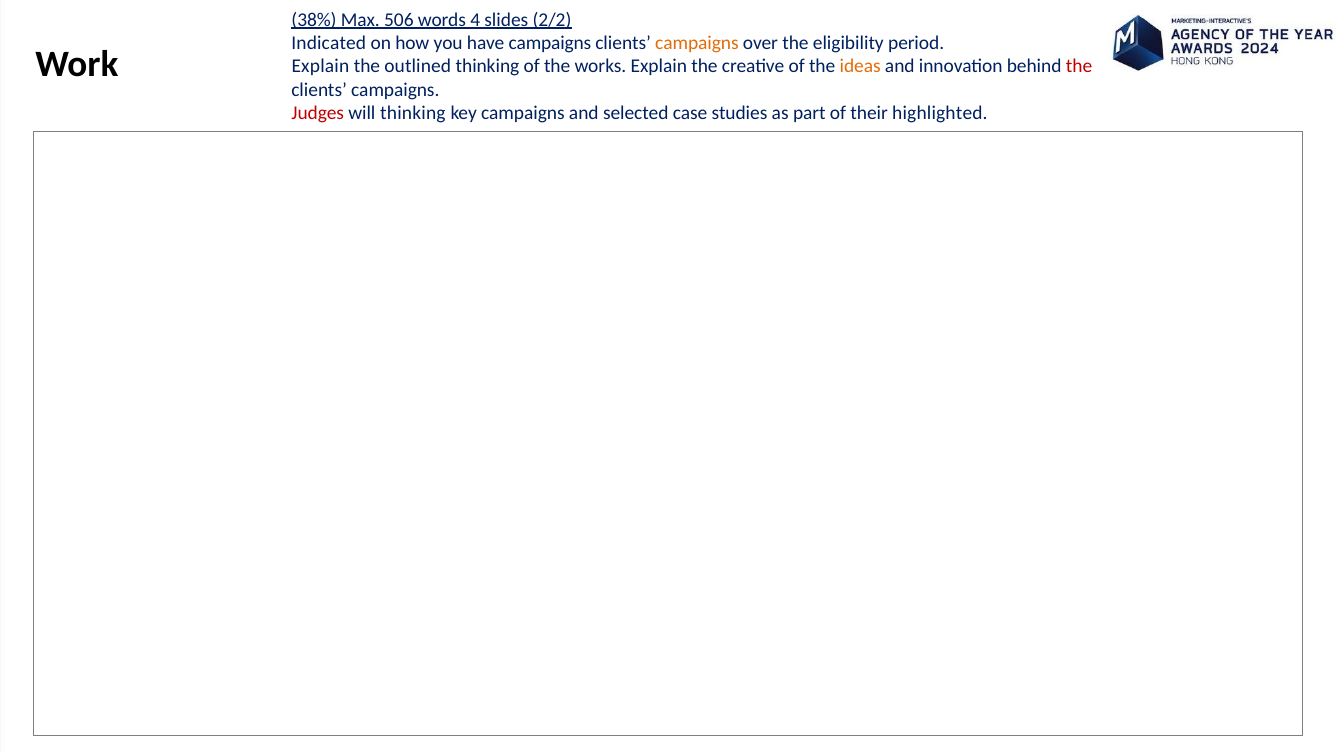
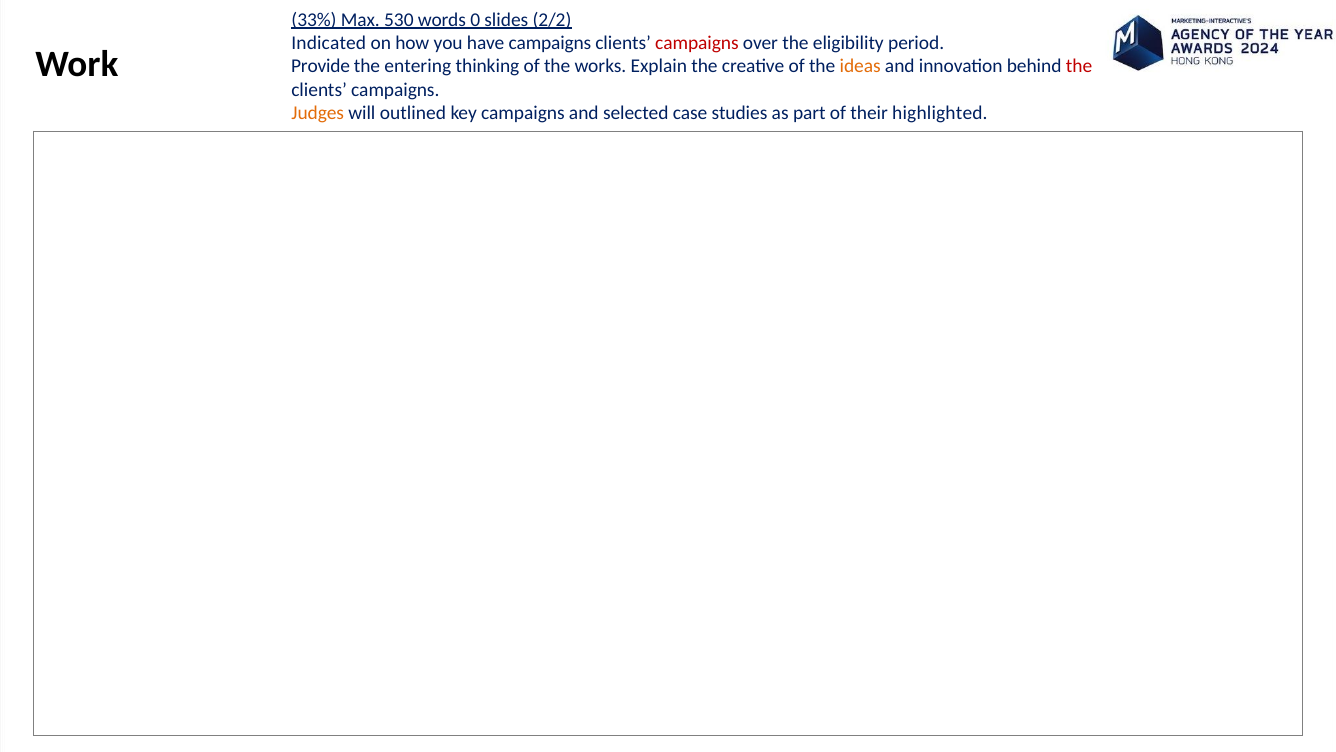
38%: 38% -> 33% (314, 20)
506: 506 -> 530 (399, 20)
4: 4 -> 0 (475, 20)
campaigns colour: orange -> red (697, 43)
Explain: Explain -> Provide (321, 66)
outlined: outlined -> entering (418, 66)
Judges colour: red -> orange (318, 113)
will thinking: thinking -> outlined (413, 113)
